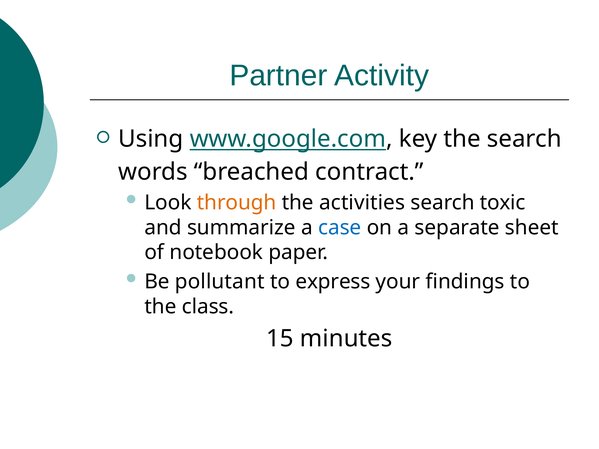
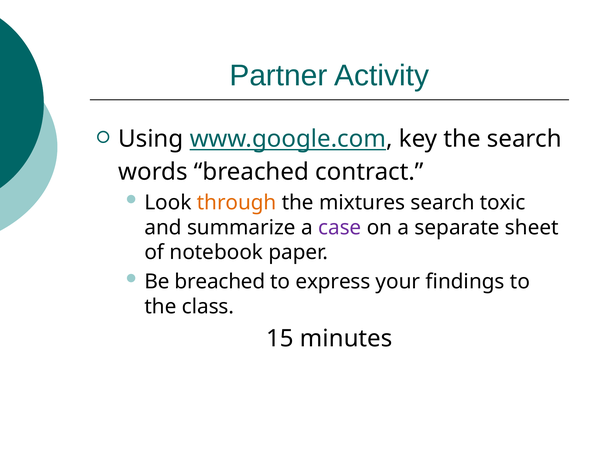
activities: activities -> mixtures (362, 203)
case colour: blue -> purple (340, 228)
Be pollutant: pollutant -> breached (220, 282)
